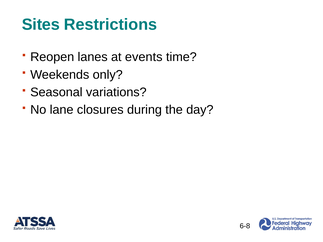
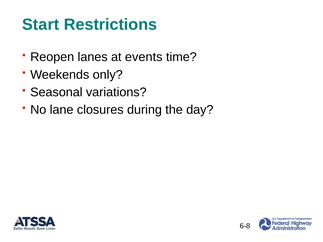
Sites: Sites -> Start (41, 25)
